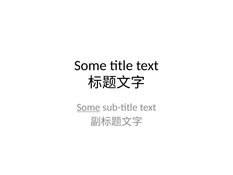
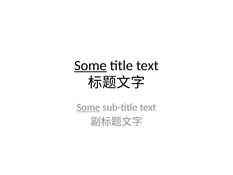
Some underline: none -> present (90, 65)
